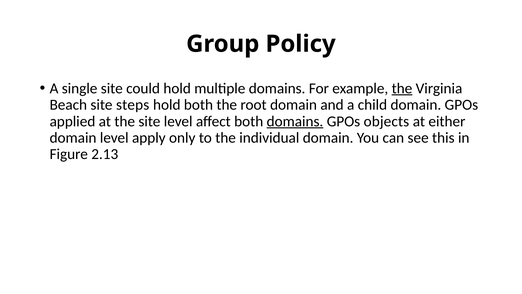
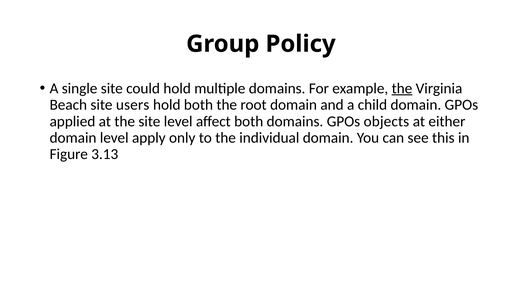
steps: steps -> users (133, 105)
domains underline: present -> none (295, 121)
2.13: 2.13 -> 3.13 (105, 154)
